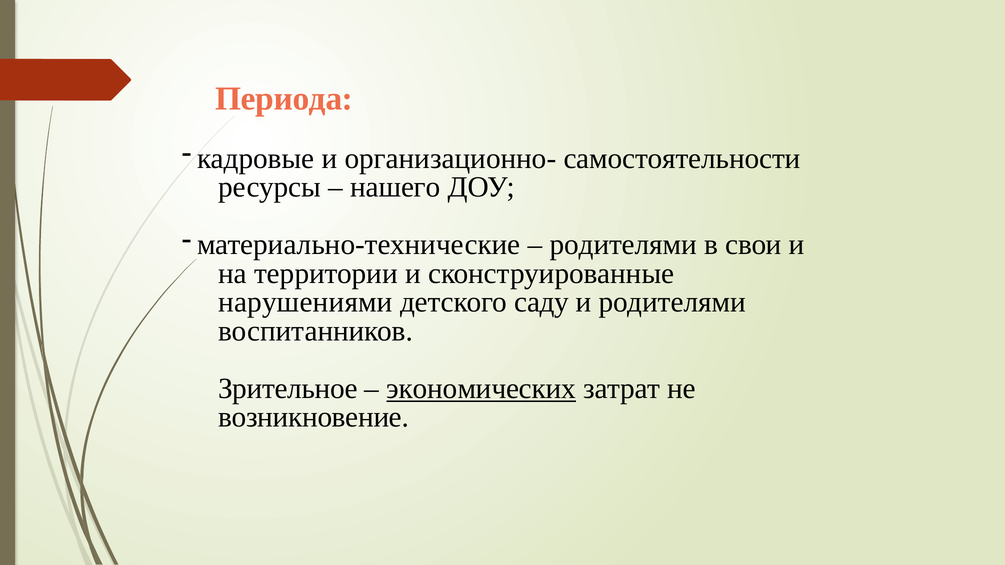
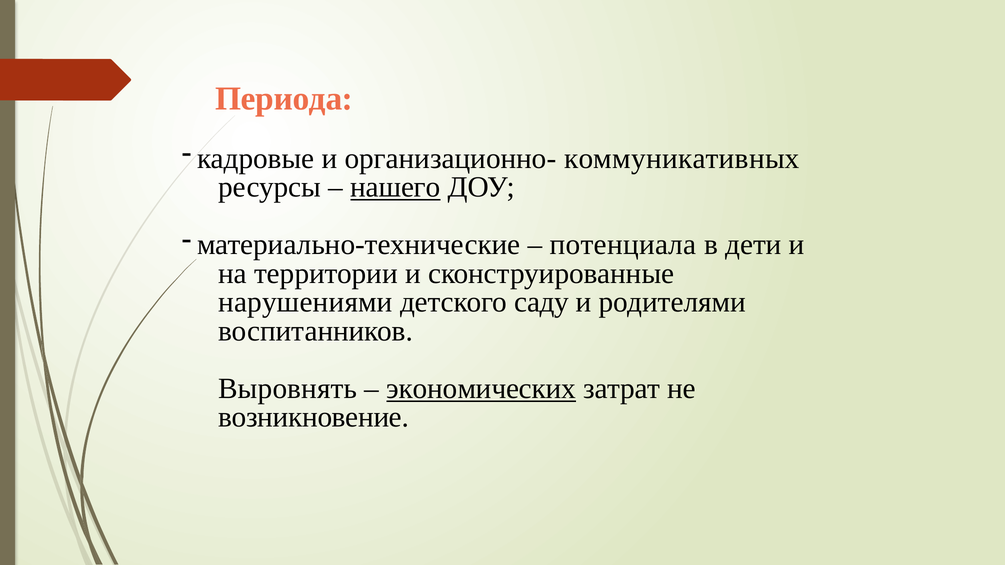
самостоятельности: самостоятельности -> коммуникативных (682, 158)
нашего underline: none -> present (395, 187)
родителями: родителями -> потенциала (623, 245)
свои: свои -> дети (753, 245)
Зрительное: Зрительное -> Выровнять (288, 389)
